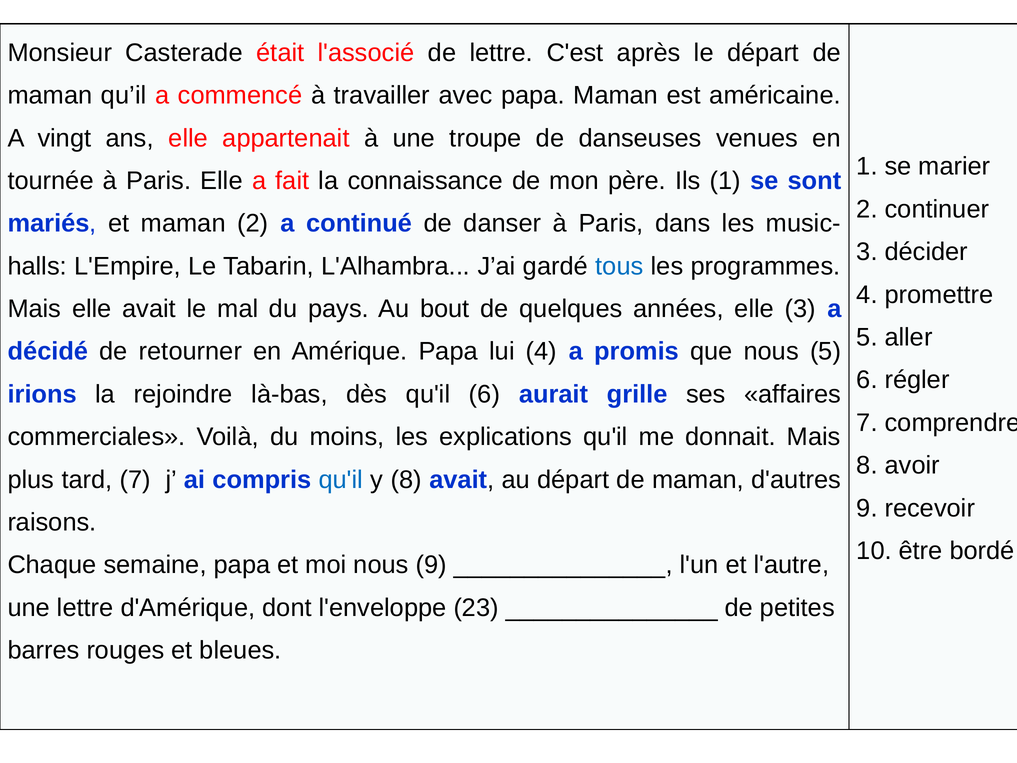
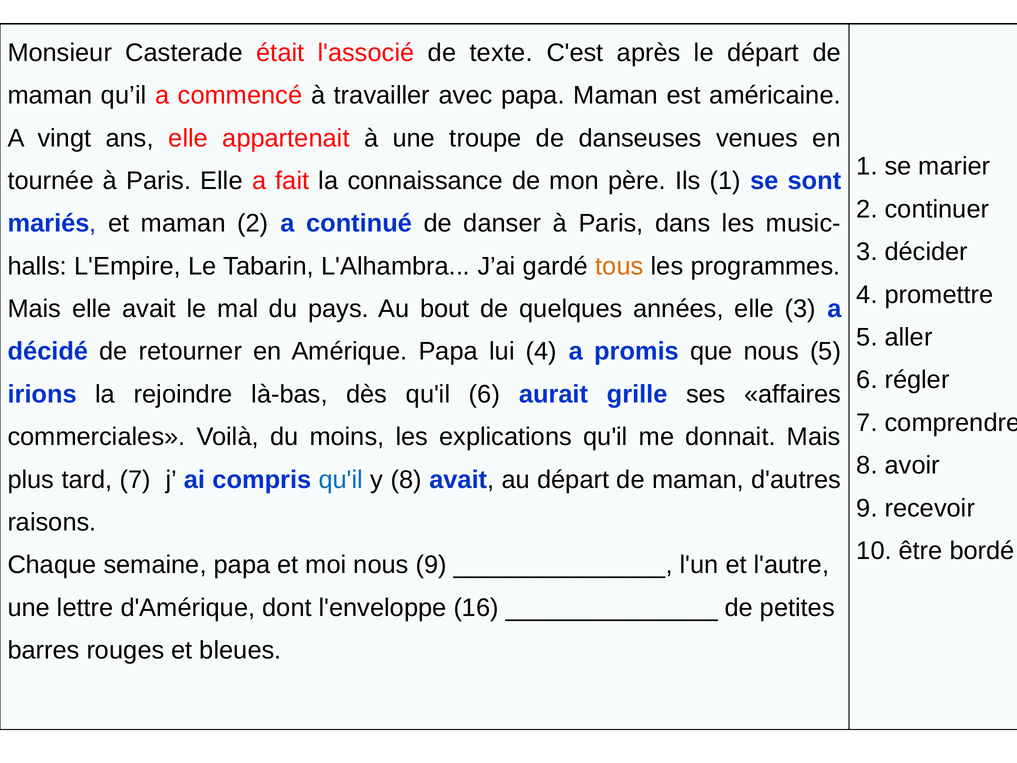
de lettre: lettre -> texte (501, 53)
tous colour: blue -> orange (619, 266)
23: 23 -> 16 (476, 608)
